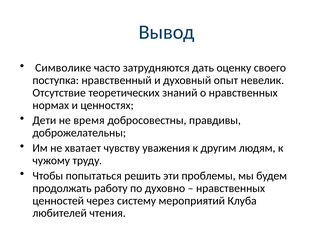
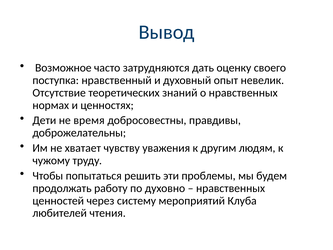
Символике: Символике -> Возможное (63, 68)
